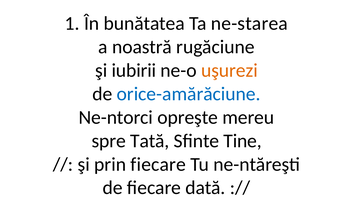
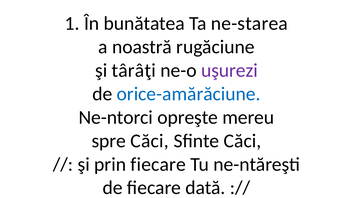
iubirii: iubirii -> târâţi (134, 71)
uşurezi colour: orange -> purple (229, 71)
spre Tată: Tată -> Căci (150, 141)
Sfinte Tine: Tine -> Căci (242, 141)
